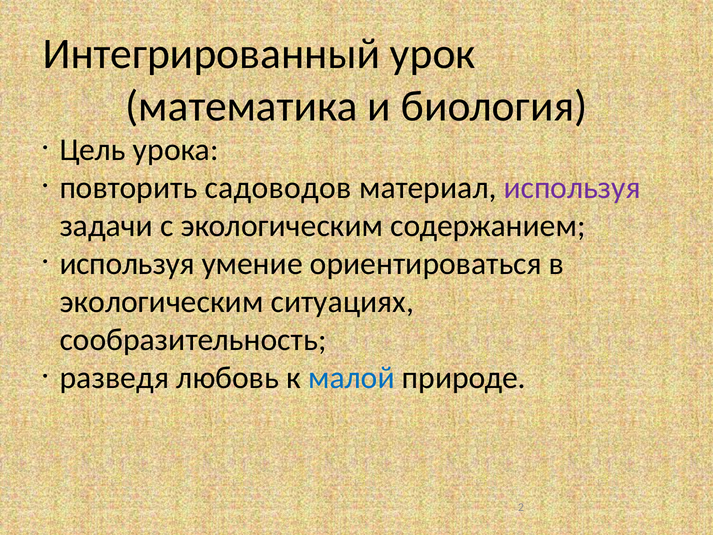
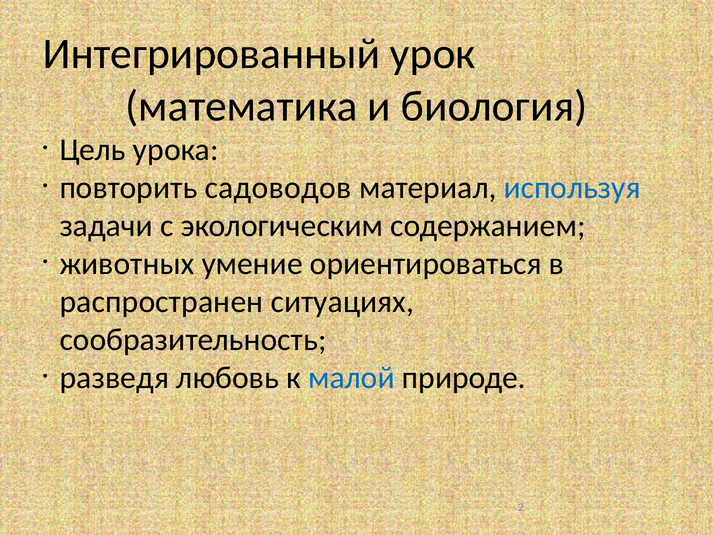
используя colour: purple -> blue (572, 188)
используя: используя -> животных (127, 264)
экологическим: экологическим -> распространен (161, 302)
